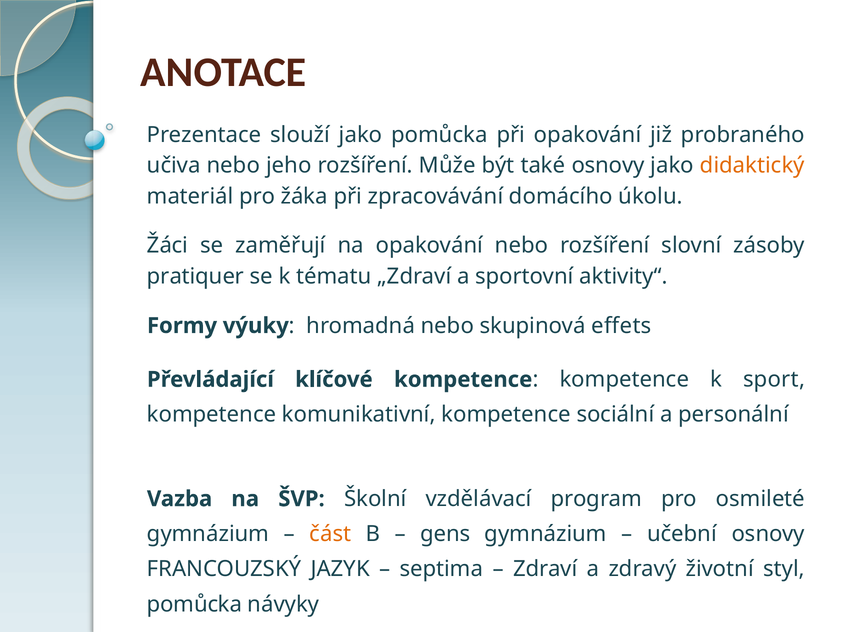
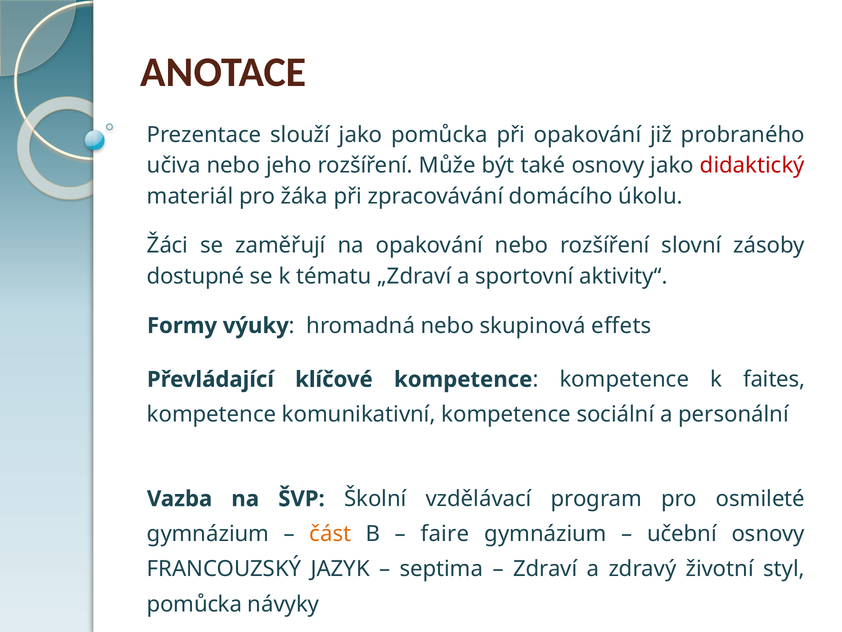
didaktický colour: orange -> red (752, 165)
pratiquer: pratiquer -> dostupné (196, 276)
sport: sport -> faites (774, 379)
gens: gens -> faire (445, 534)
